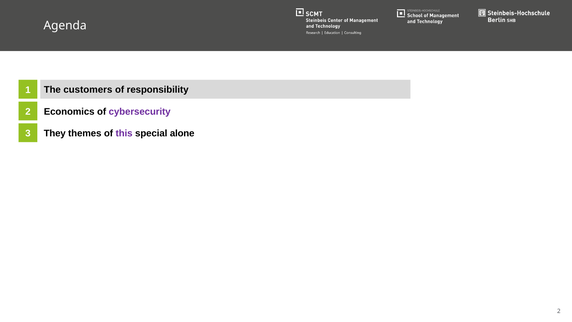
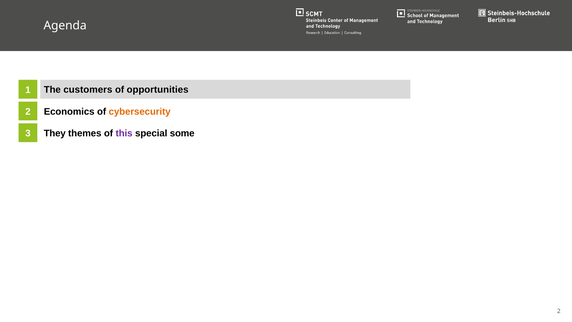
responsibility: responsibility -> opportunities (158, 90)
cybersecurity colour: purple -> orange (140, 111)
alone: alone -> some (182, 133)
